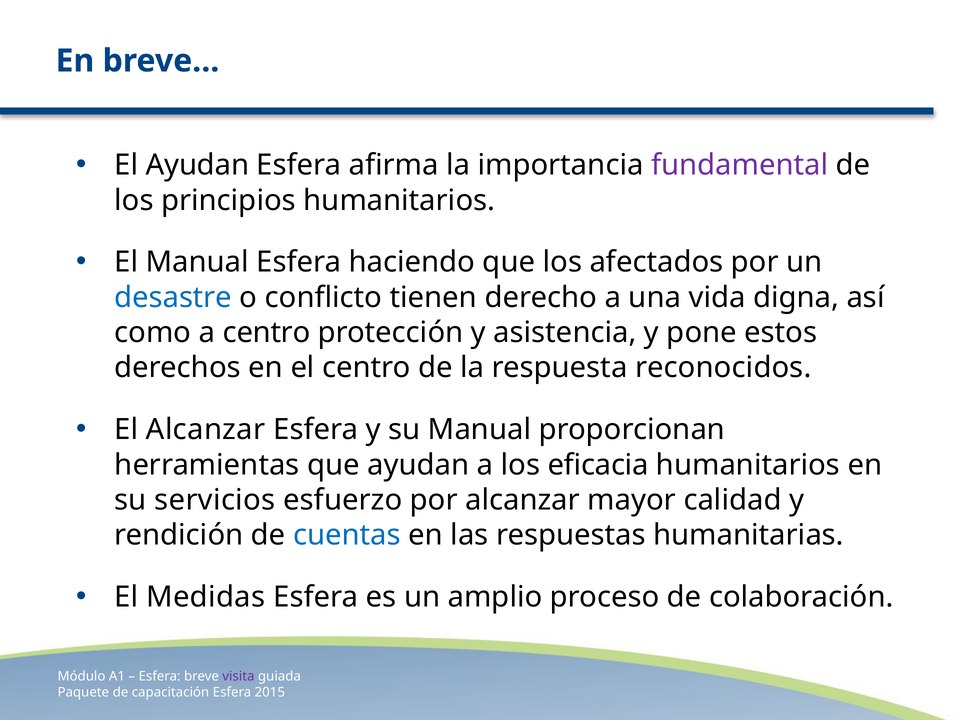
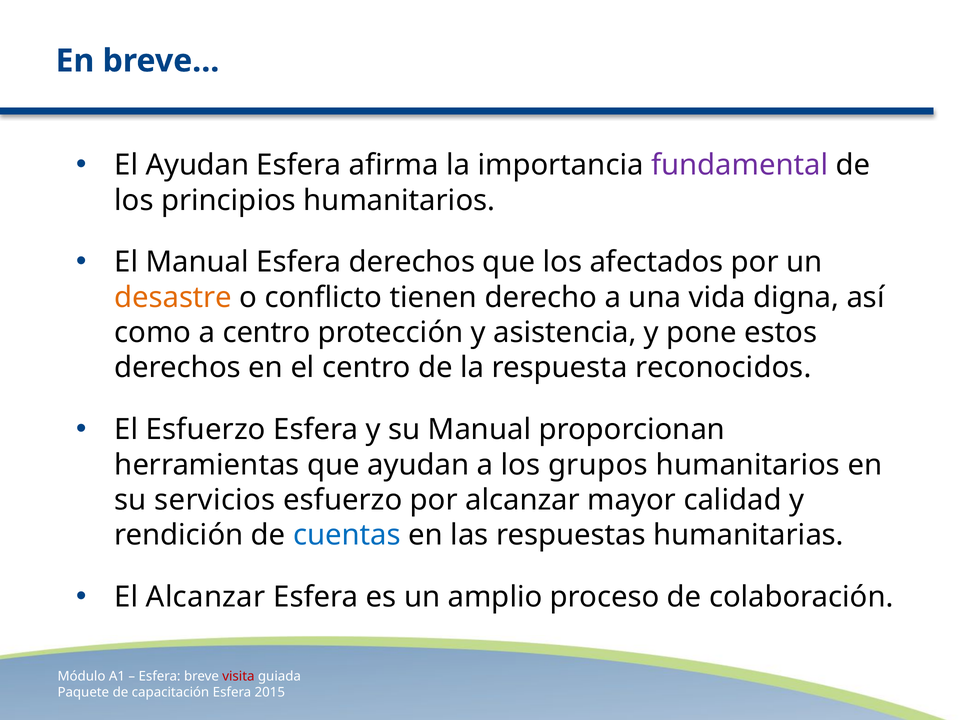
Esfera haciendo: haciendo -> derechos (412, 262)
desastre colour: blue -> orange (173, 297)
El Alcanzar: Alcanzar -> Esfuerzo (206, 430)
eficacia: eficacia -> grupos (598, 465)
El Medidas: Medidas -> Alcanzar (206, 597)
visita colour: purple -> red (238, 677)
